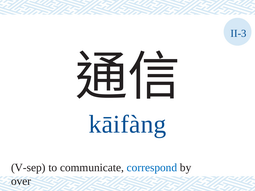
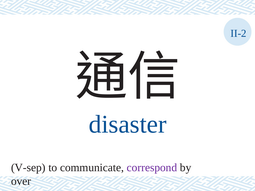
II-3: II-3 -> II-2 (239, 33)
kāifàng: kāifàng -> disaster (128, 124)
correspond colour: blue -> purple (152, 168)
